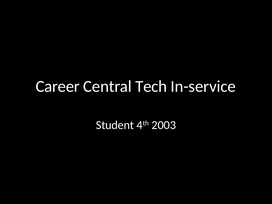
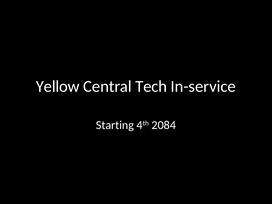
Career: Career -> Yellow (58, 86)
Student: Student -> Starting (115, 125)
2003: 2003 -> 2084 (164, 125)
